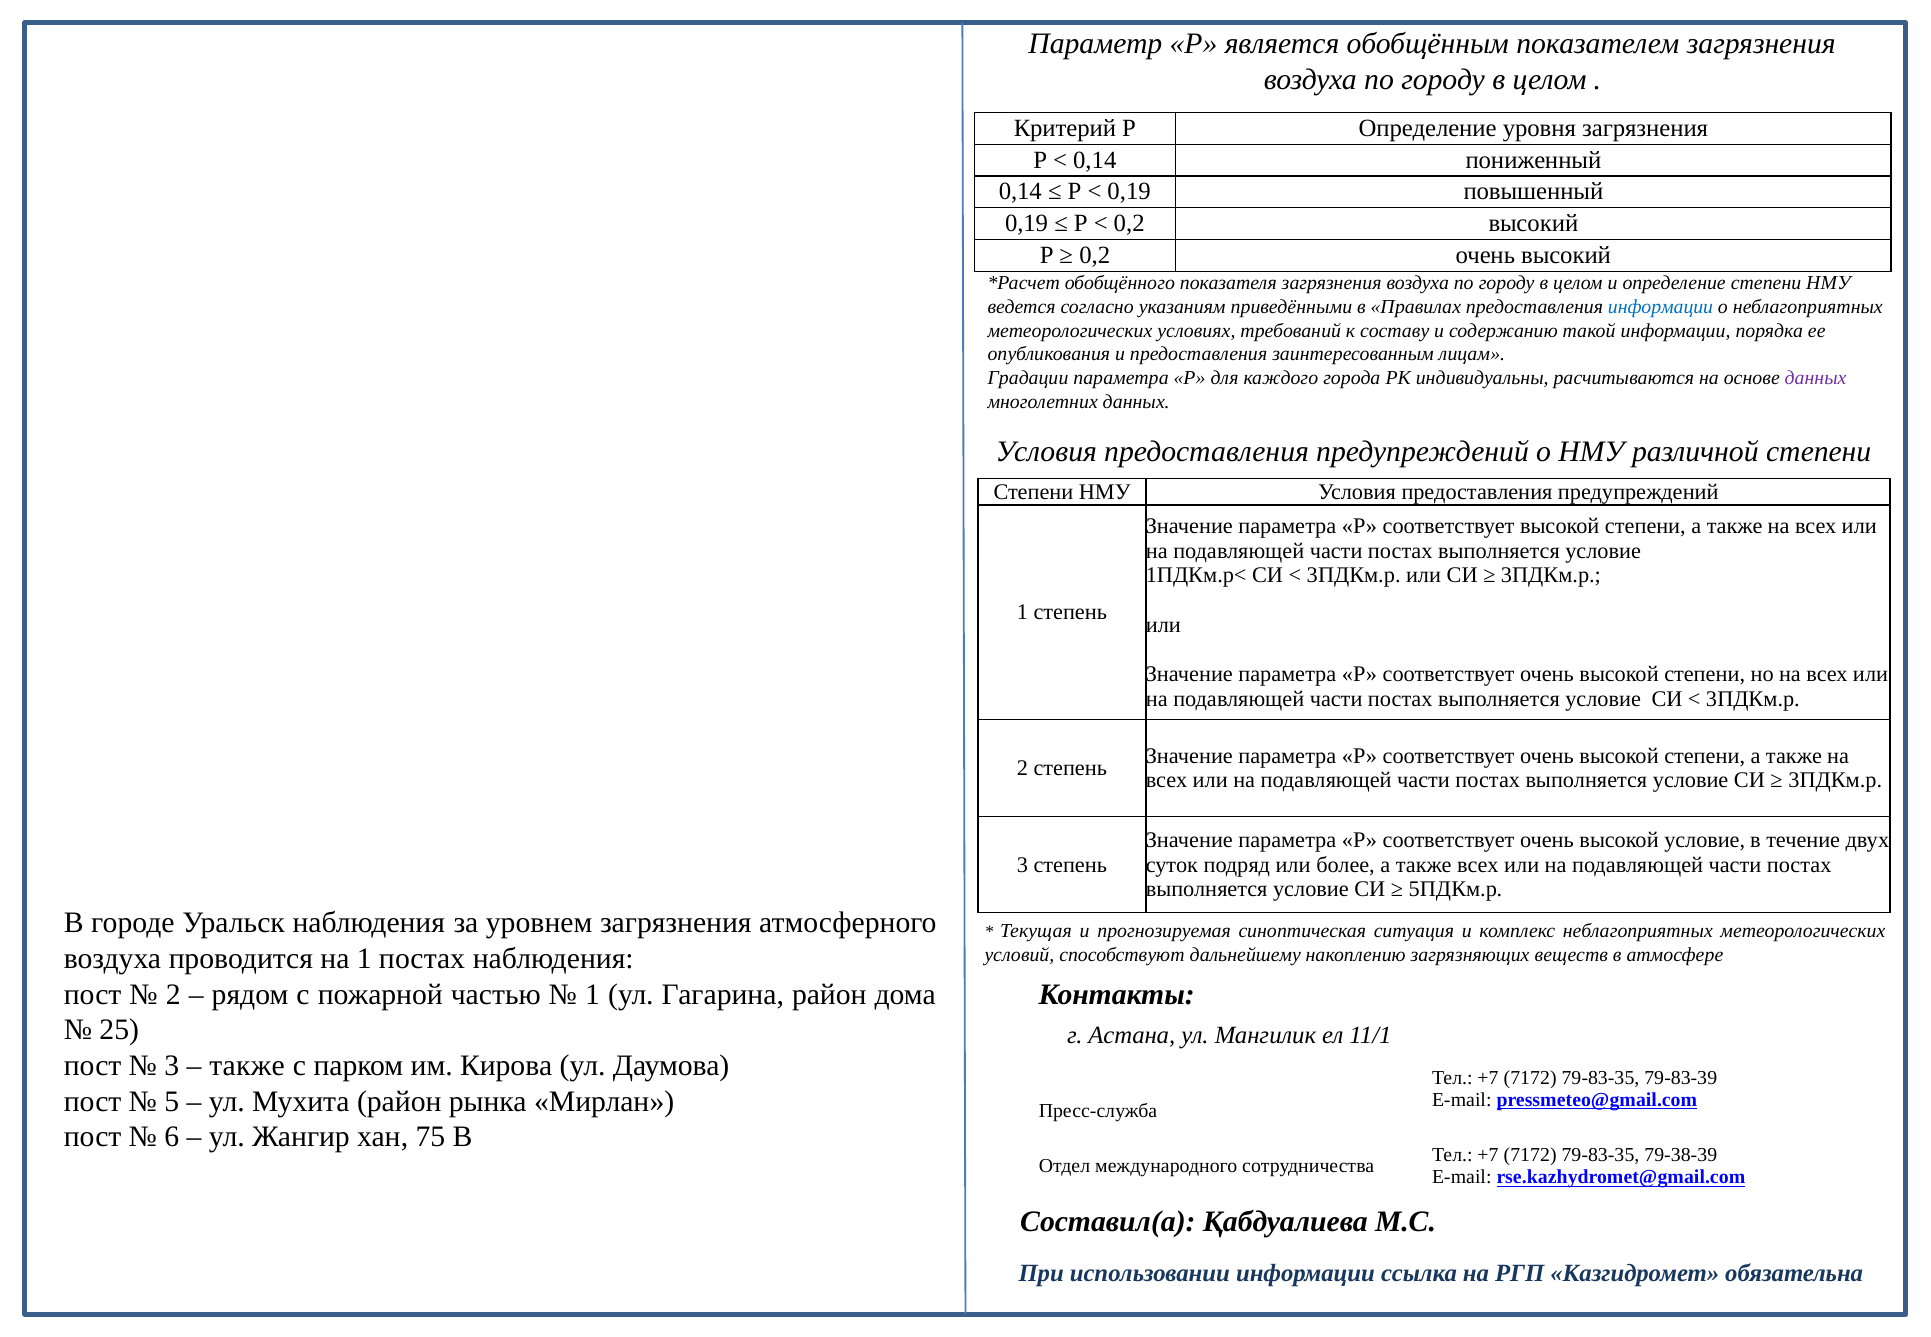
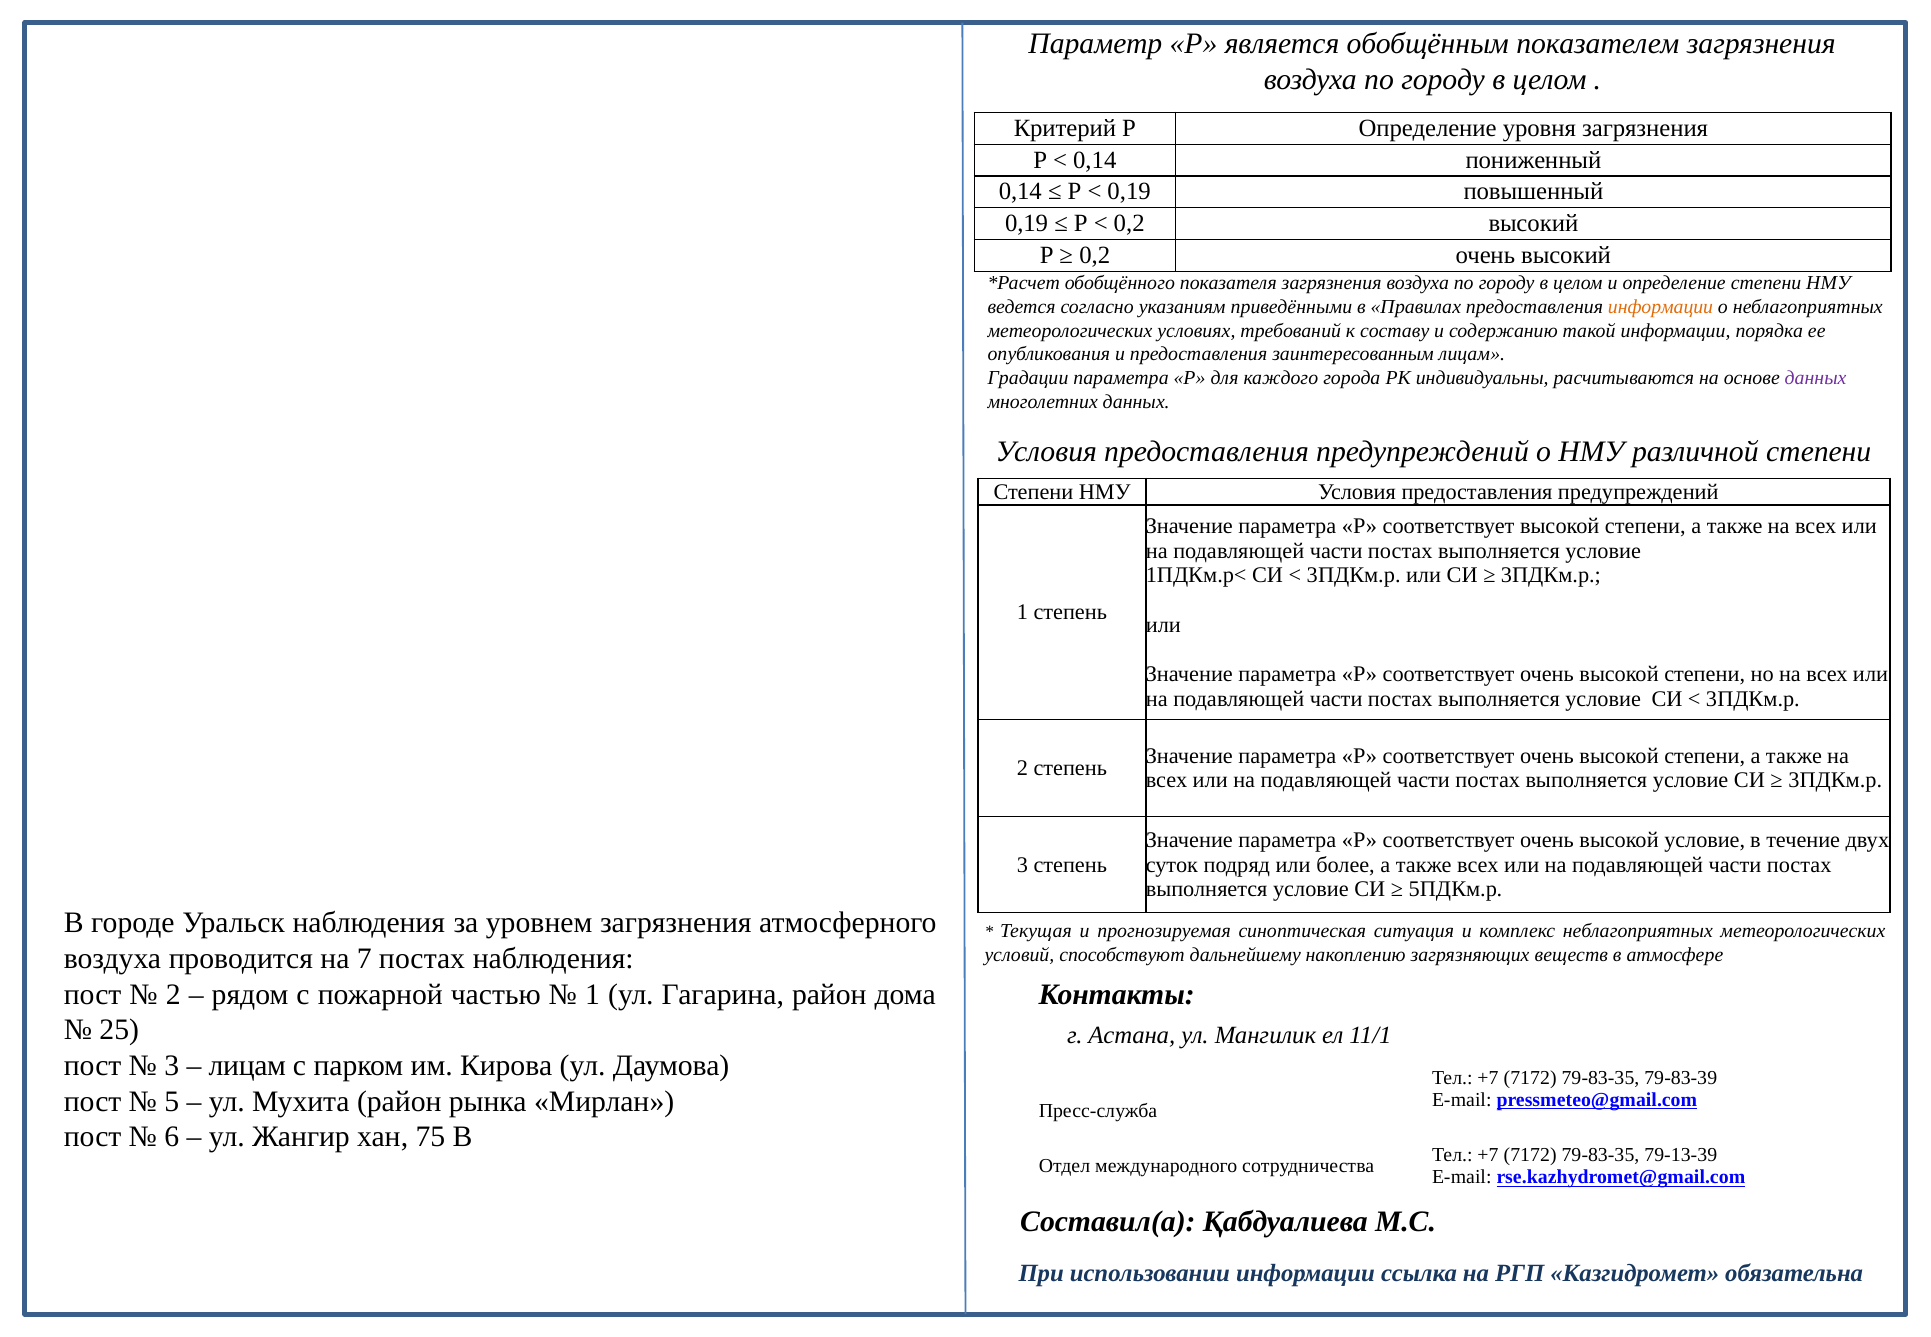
информации colour: blue -> orange (1661, 307)
на 1: 1 -> 7 (364, 958)
также: также -> лицам (247, 1065)
79-38-39: 79-38-39 -> 79-13-39 (1681, 1155)
